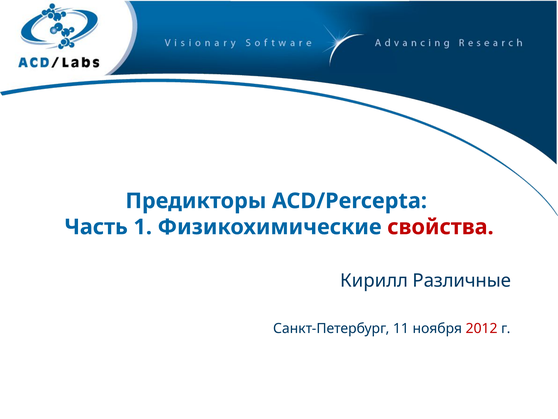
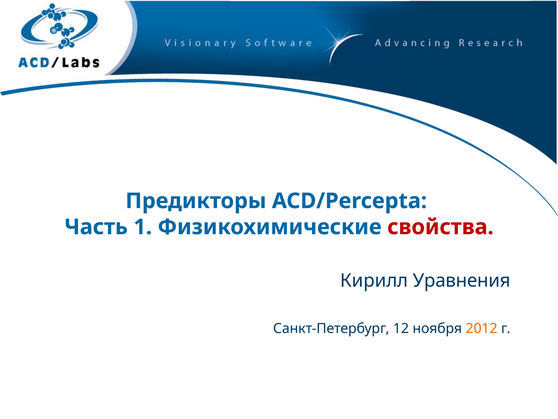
Различные: Различные -> Уравнения (462, 280)
11: 11 -> 12 (401, 328)
2012 colour: red -> orange (482, 328)
